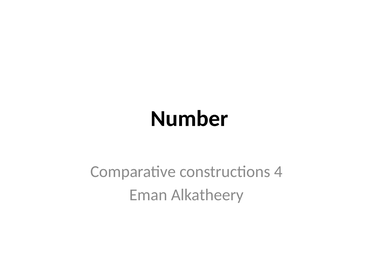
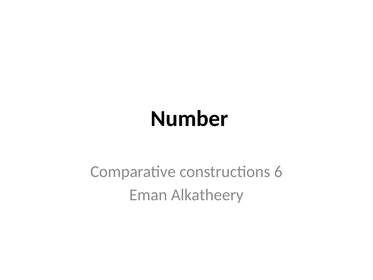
4: 4 -> 6 (278, 171)
